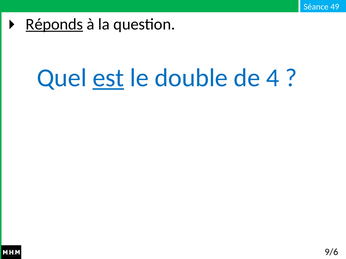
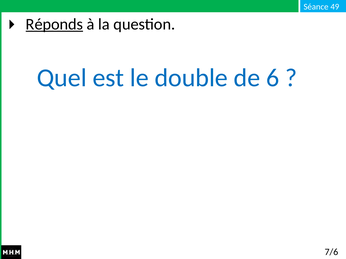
est underline: present -> none (108, 78)
4: 4 -> 6 (273, 78)
9/6: 9/6 -> 7/6 (331, 252)
